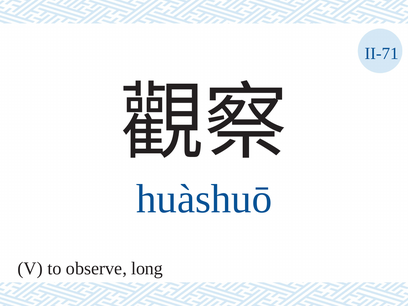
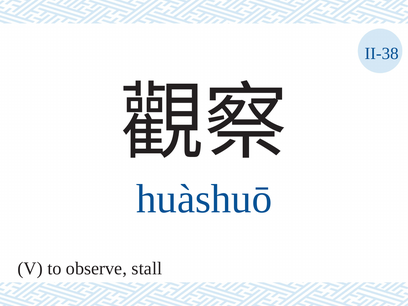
II-71: II-71 -> II-38 (382, 53)
long: long -> stall (147, 268)
